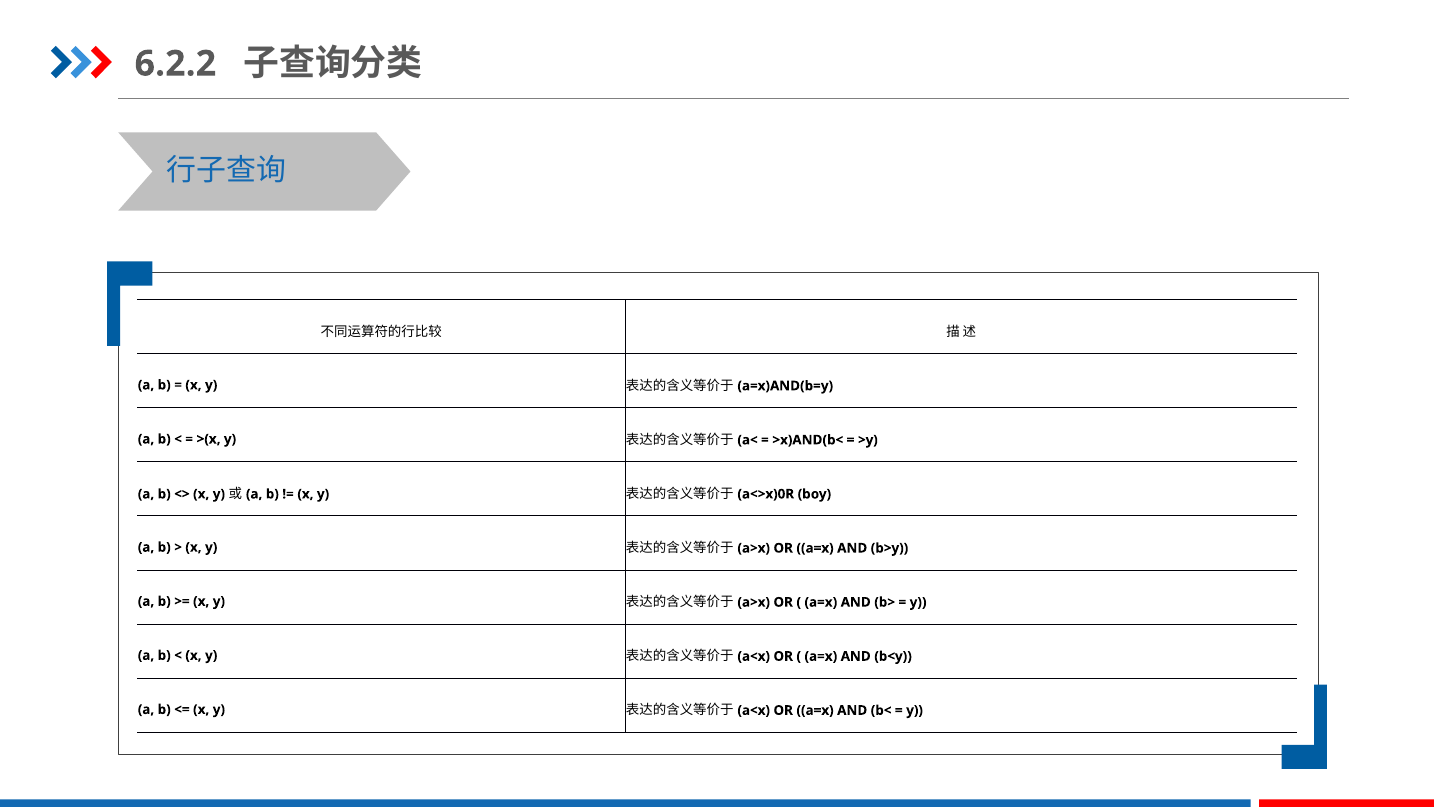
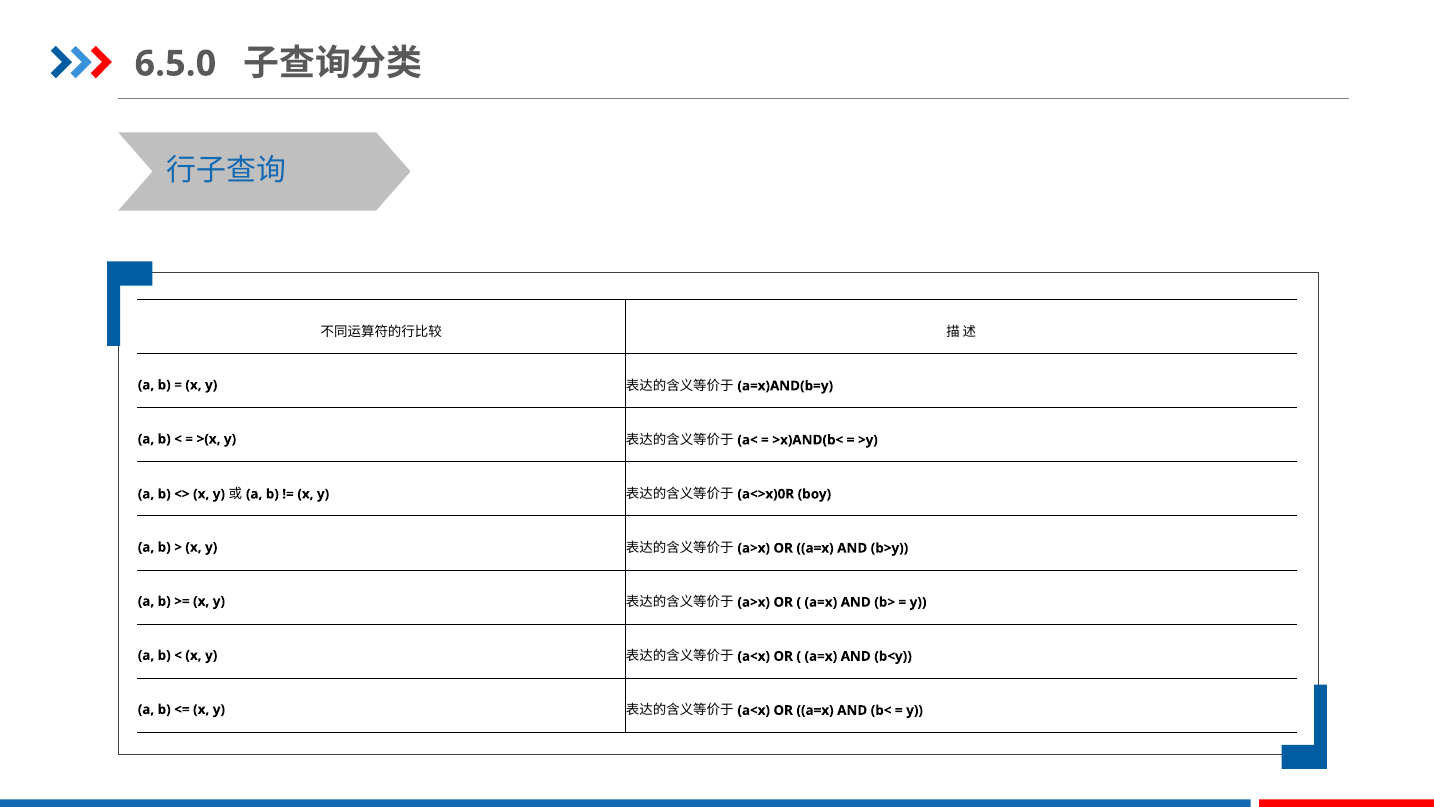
6.2.2: 6.2.2 -> 6.5.0 (175, 64)
